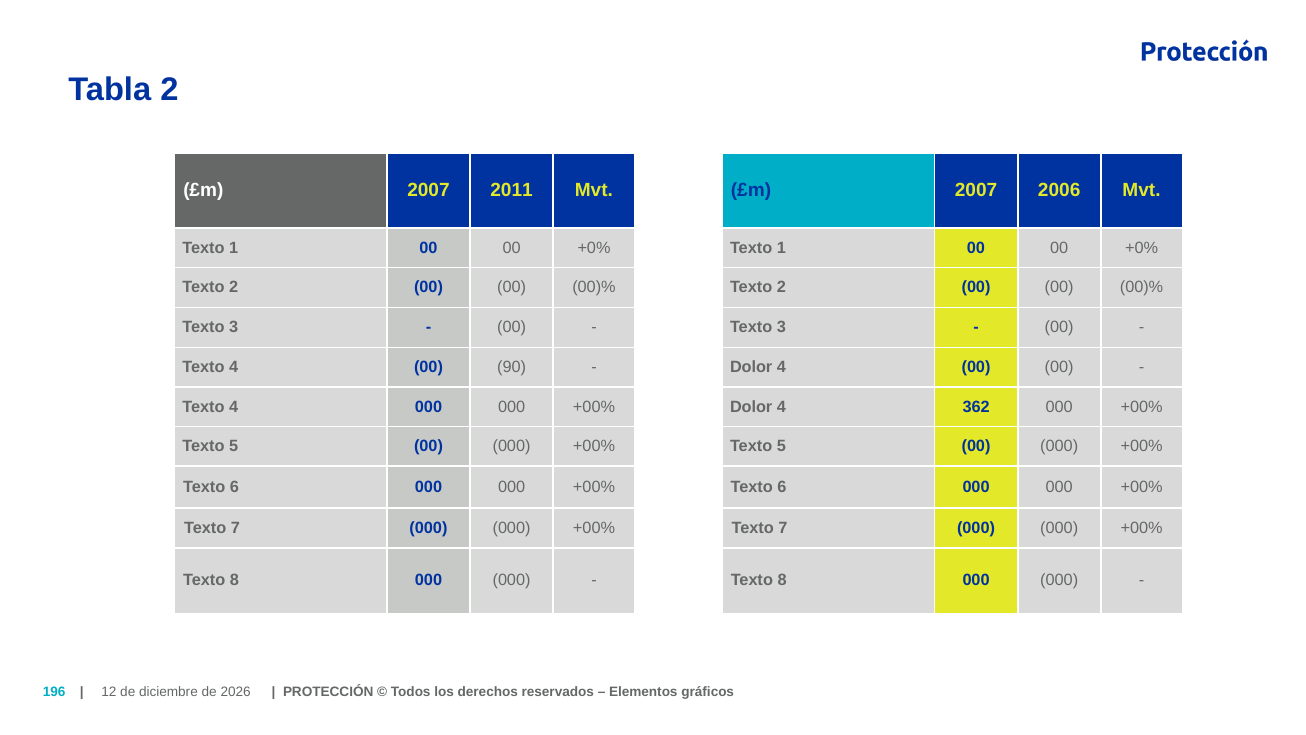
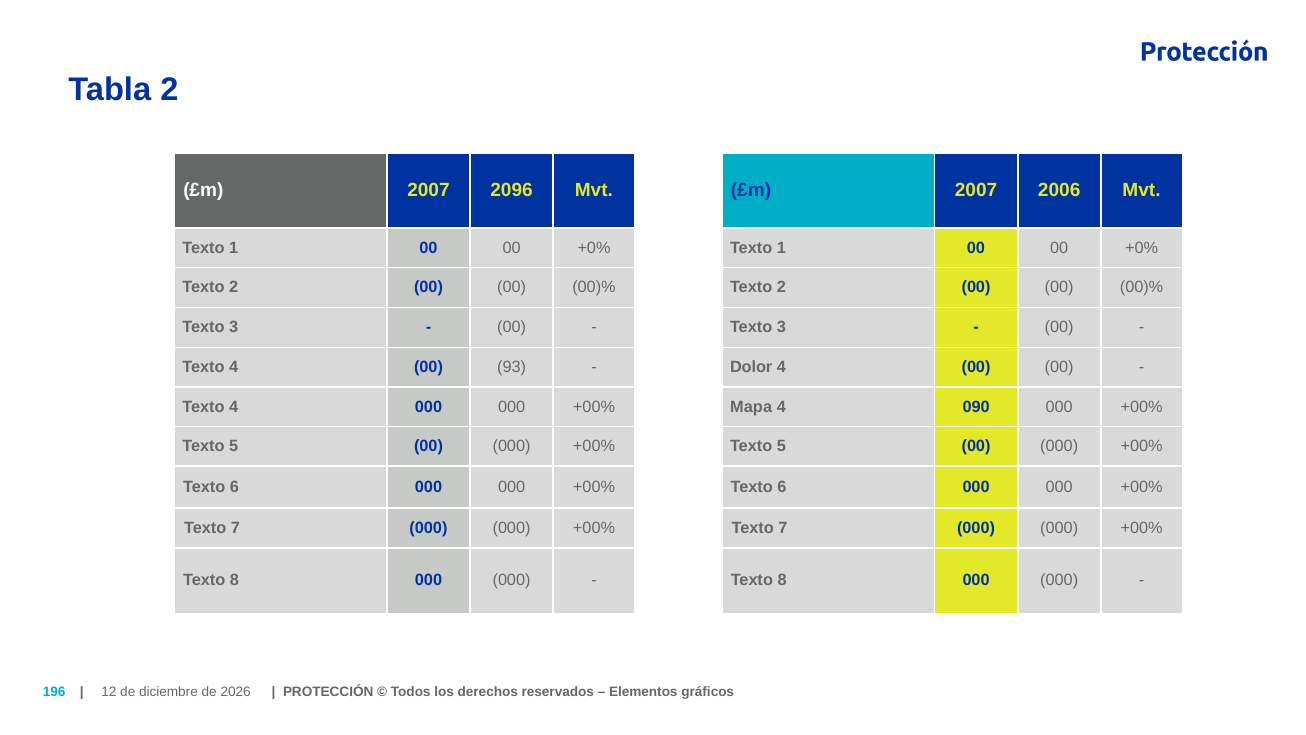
2011: 2011 -> 2096 (512, 190)
90: 90 -> 93 (512, 367)
Dolor: Dolor -> Mapa (751, 407)
362: 362 -> 090 (976, 407)
